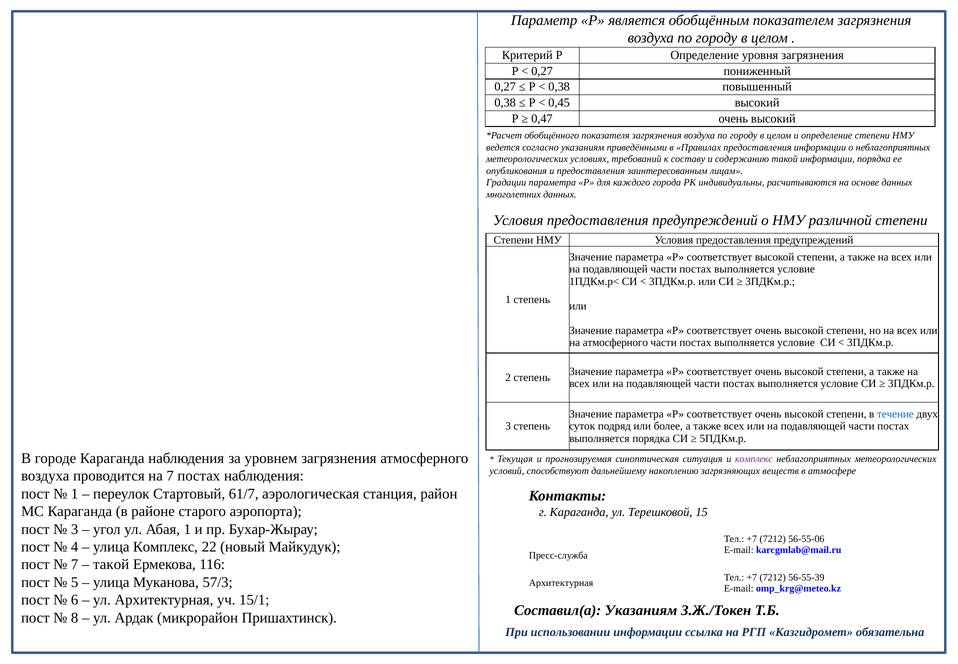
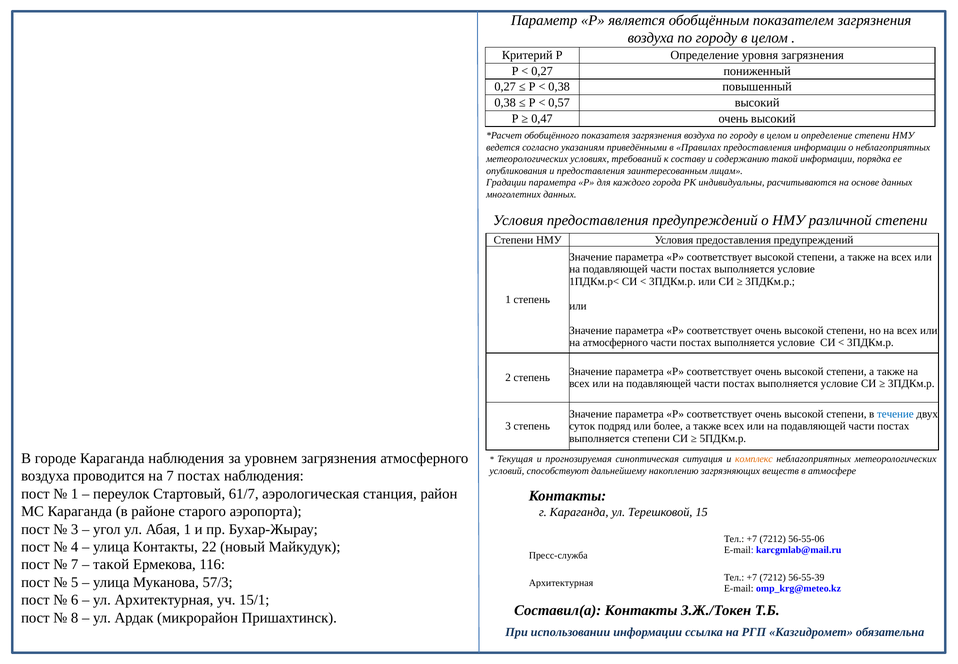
0,45: 0,45 -> 0,57 (559, 103)
выполняется порядка: порядка -> степени (651, 438)
комплекс colour: purple -> orange (754, 459)
улица Комплекс: Комплекс -> Контакты (165, 546)
Составил(а Указаниям: Указаниям -> Контакты (641, 610)
